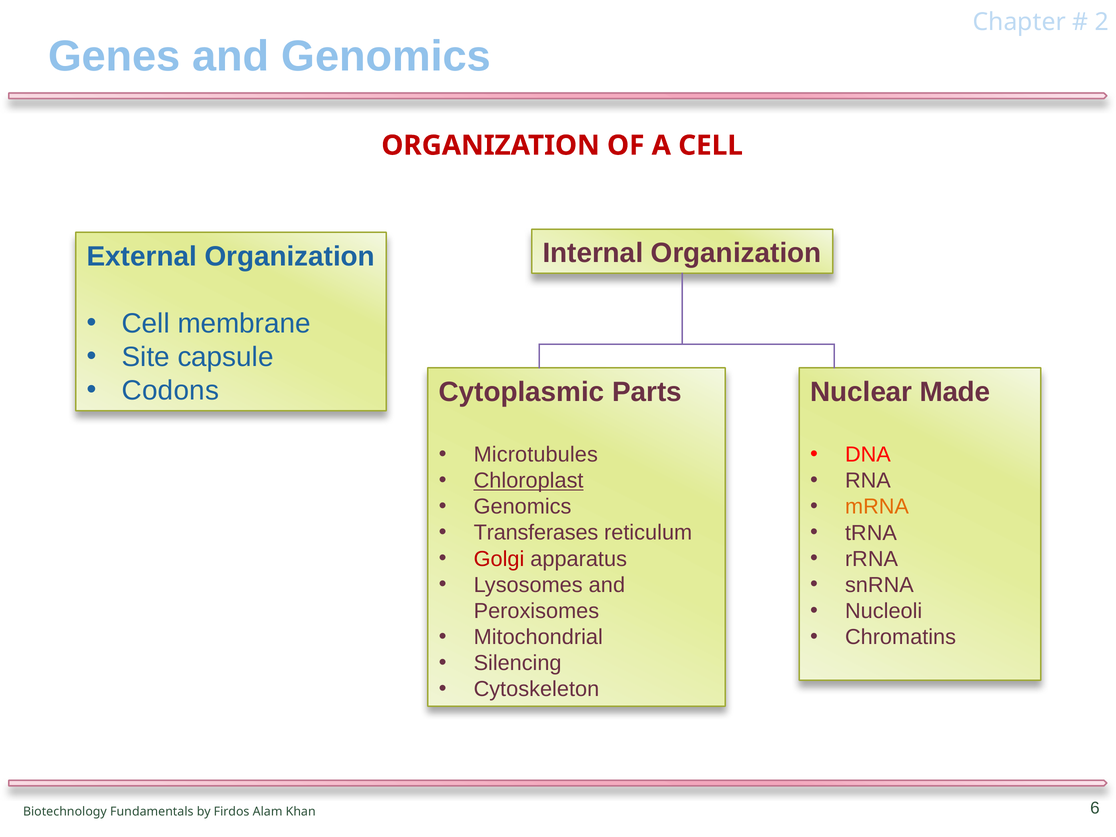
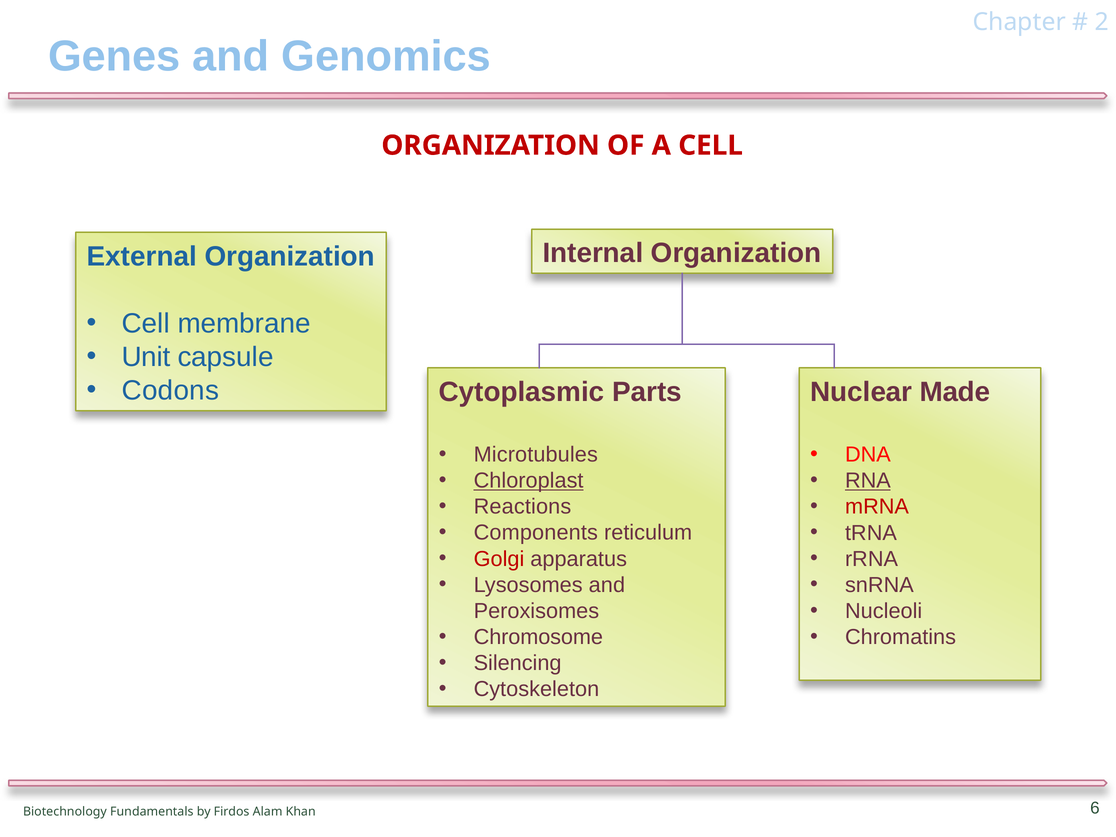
Site: Site -> Unit (146, 357)
RNA underline: none -> present (868, 481)
Genomics: Genomics -> Reactions (522, 507)
mRNA colour: orange -> red (877, 507)
Transferases: Transferases -> Components (536, 533)
Mitochondrial: Mitochondrial -> Chromosome (538, 637)
